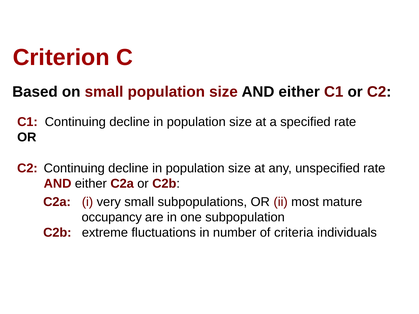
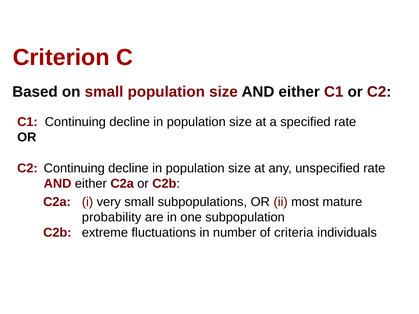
occupancy: occupancy -> probability (112, 217)
